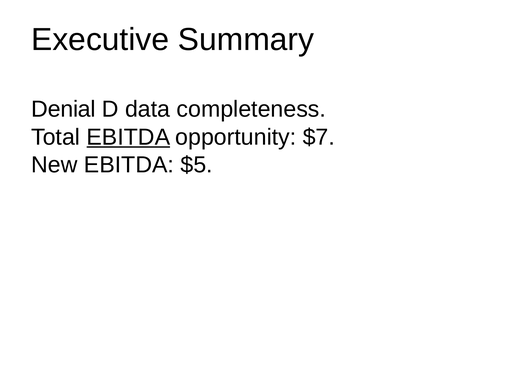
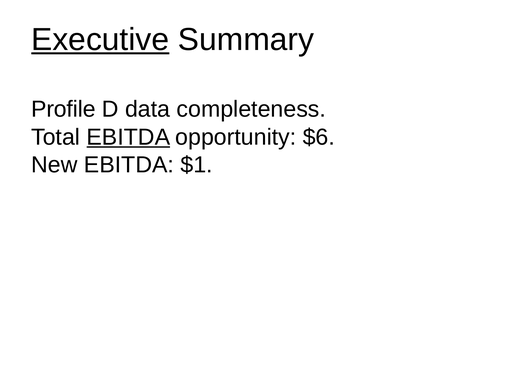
Executive underline: none -> present (100, 40)
Denial: Denial -> Profile (63, 109)
$7: $7 -> $6 (319, 137)
$5: $5 -> $1 (197, 165)
